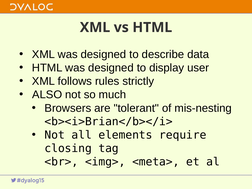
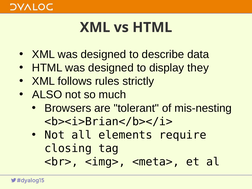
user: user -> they (198, 68)
